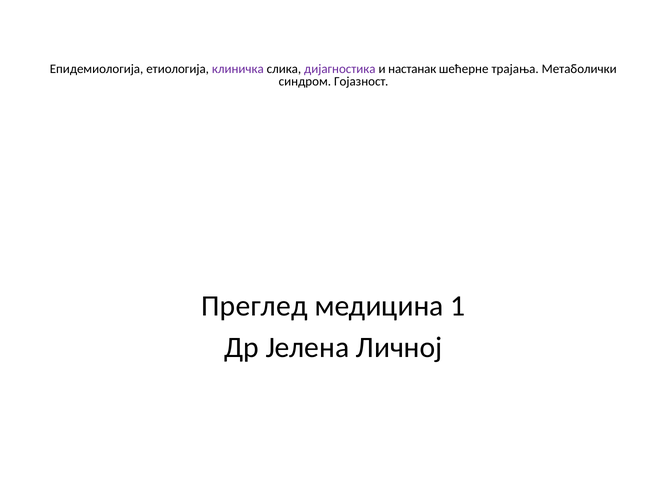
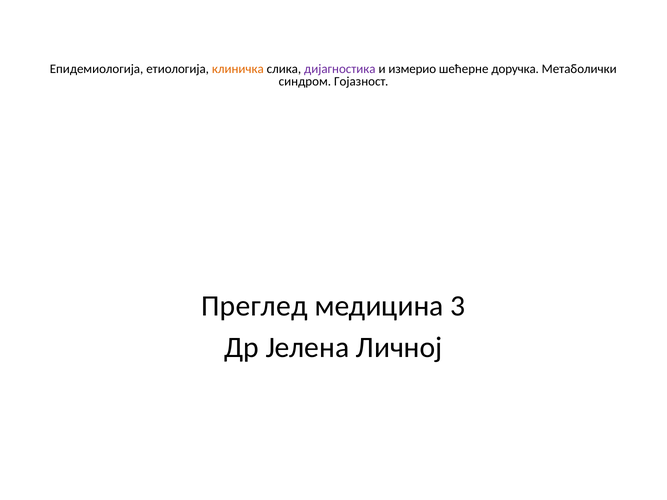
клиничка colour: purple -> orange (238, 69)
настанак: настанак -> измерио (412, 69)
трајања: трајања -> доручка (515, 69)
1: 1 -> 3 (458, 306)
